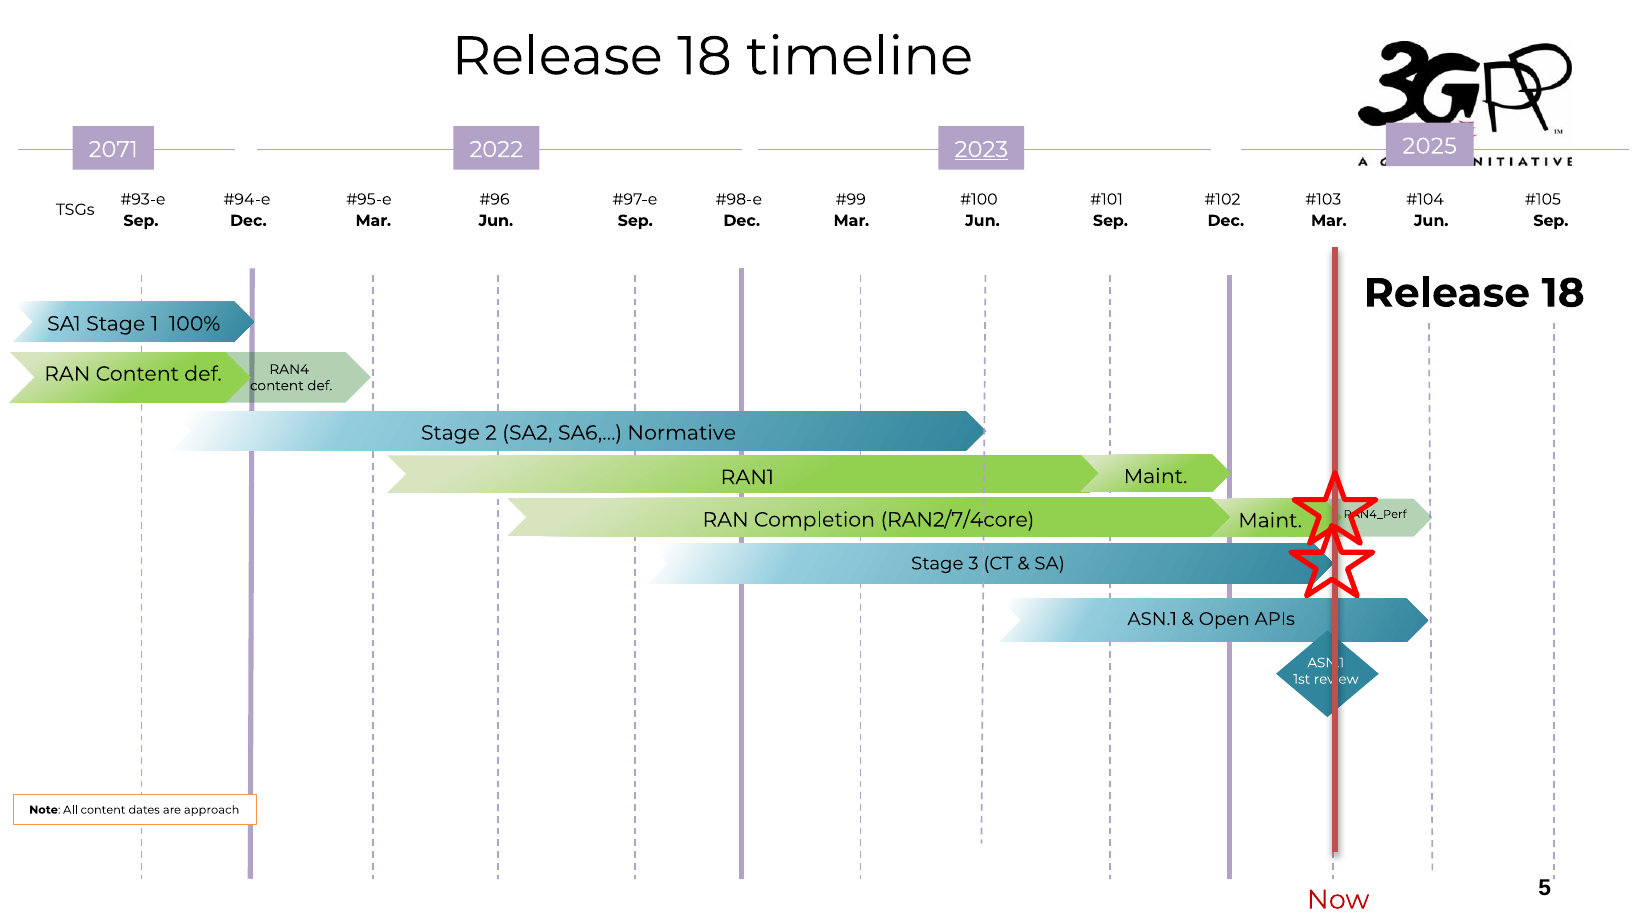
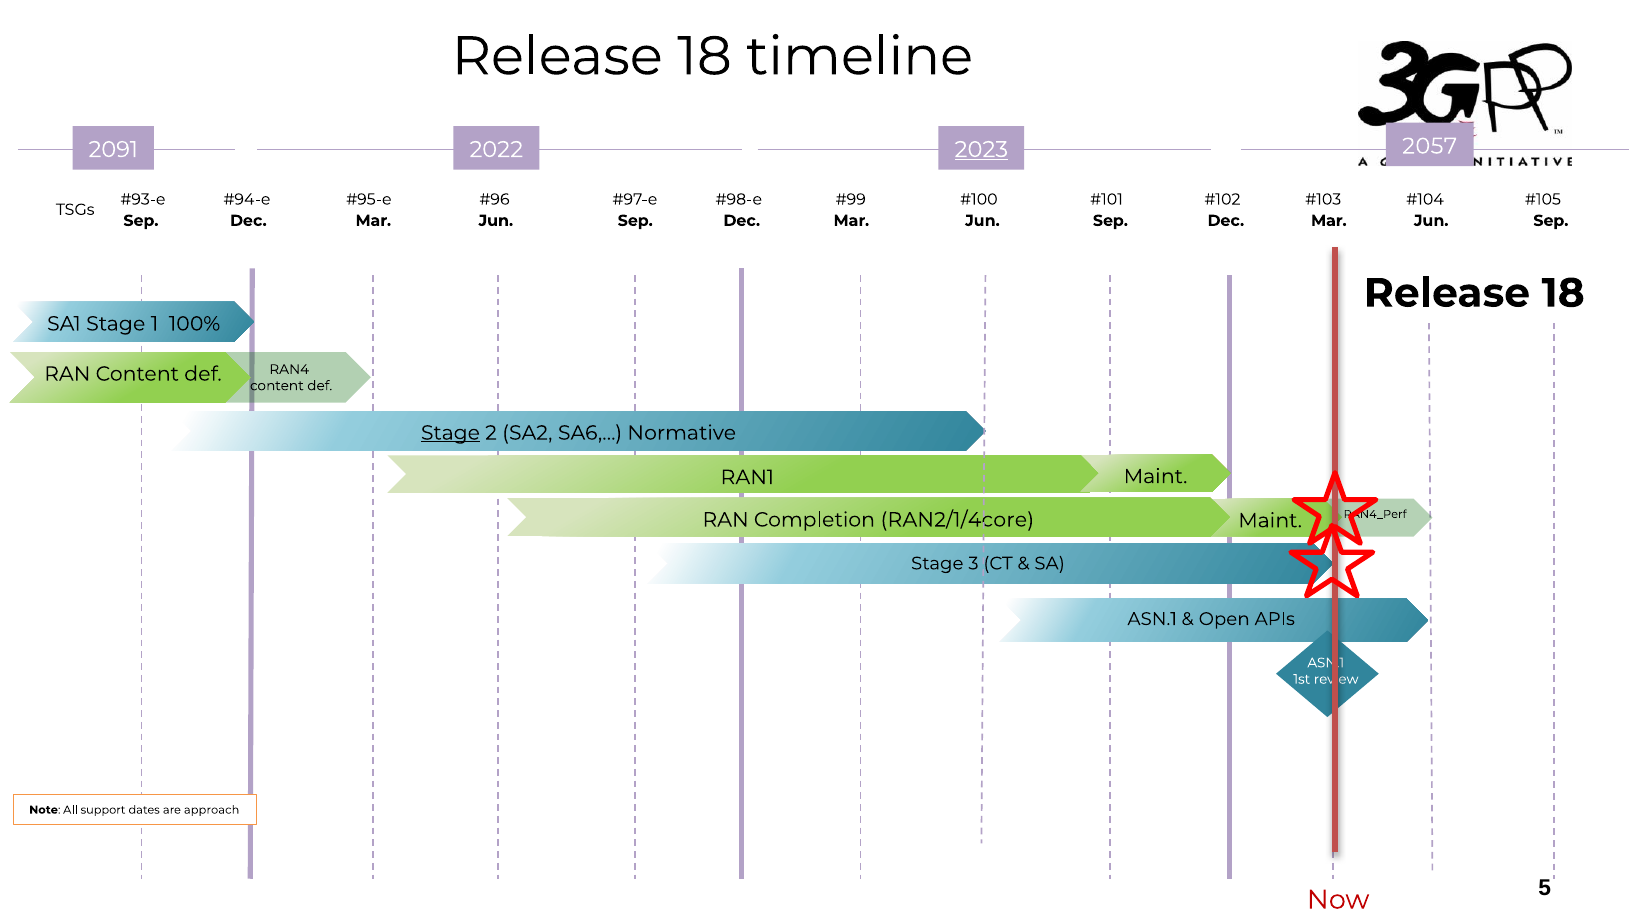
2025: 2025 -> 2057 (1430, 146)
2071: 2071 -> 2091 (113, 149)
Stage underline: none -> present (450, 433)
RAN2/7/4core: RAN2/7/4core -> RAN2/1/4core (957, 520)
All content: content -> support (103, 809)
